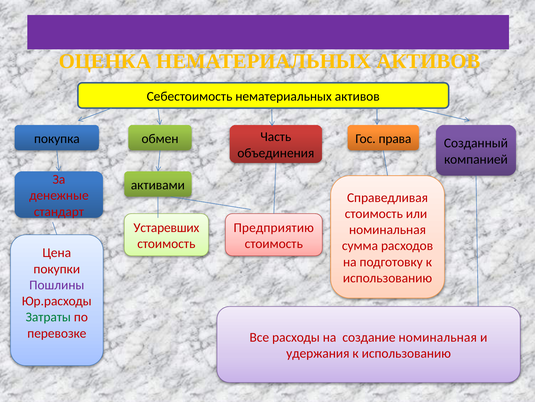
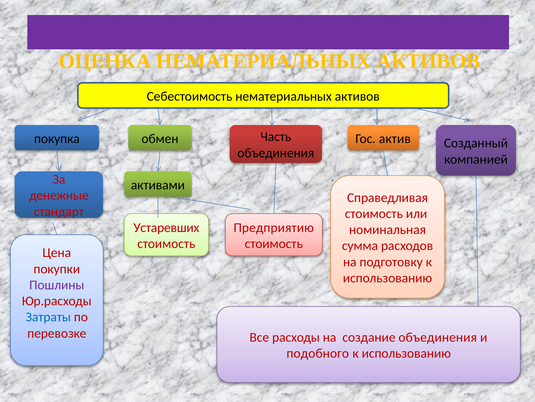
права: права -> актив (395, 138)
Затраты colour: green -> blue (48, 317)
создание номинальная: номинальная -> объединения (438, 337)
удержания: удержания -> подобного (318, 353)
